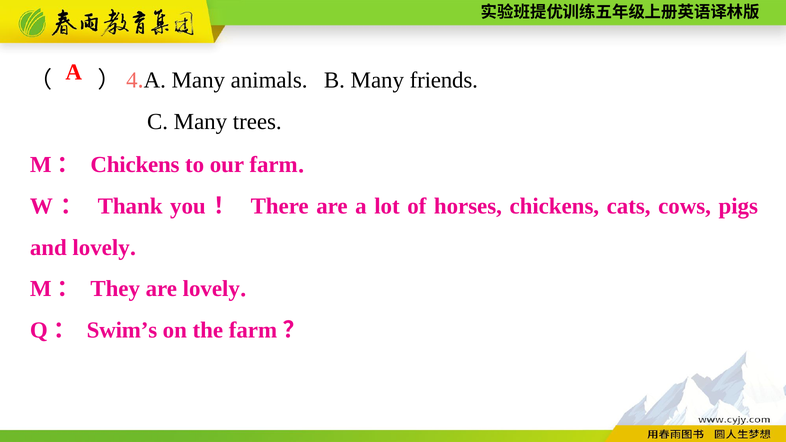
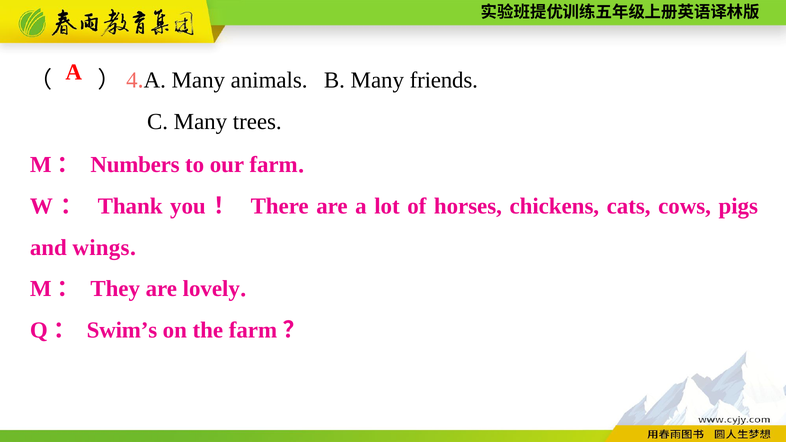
Chickens: Chickens -> Numbers (135, 165)
and lovely: lovely -> wings (101, 248)
